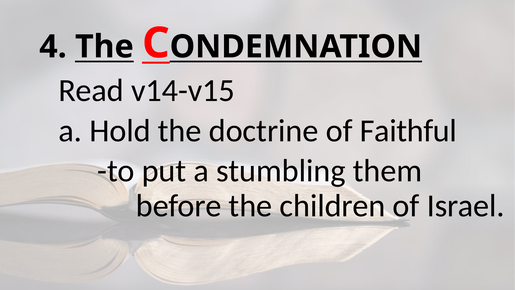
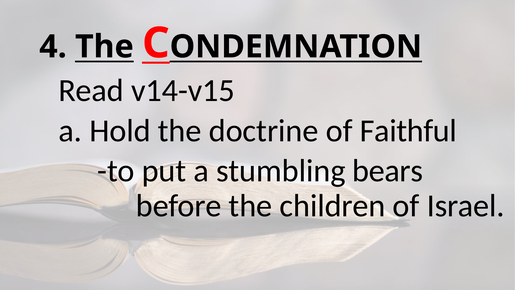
them: them -> bears (388, 171)
